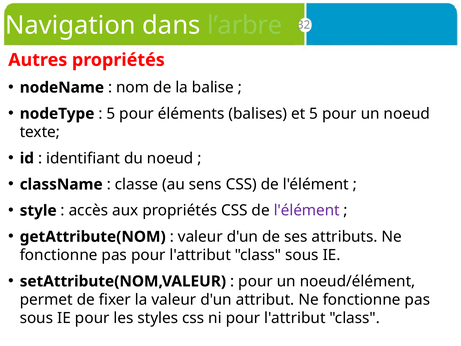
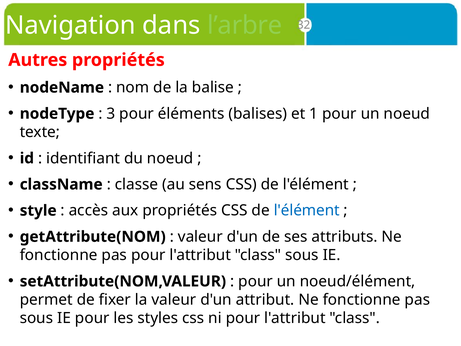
5: 5 -> 3 (111, 114)
et 5: 5 -> 1 (314, 114)
l'élément colour: purple -> blue (307, 210)
